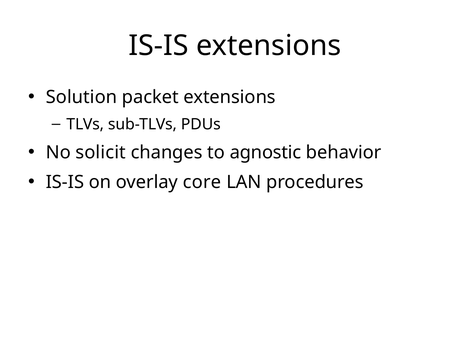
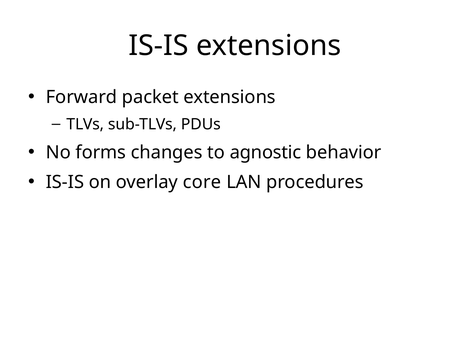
Solution: Solution -> Forward (82, 97)
solicit: solicit -> forms (101, 152)
